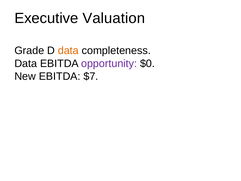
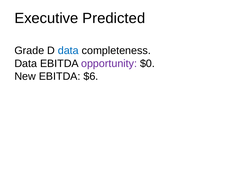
Valuation: Valuation -> Predicted (114, 18)
data colour: orange -> blue (68, 51)
$7: $7 -> $6 (91, 76)
